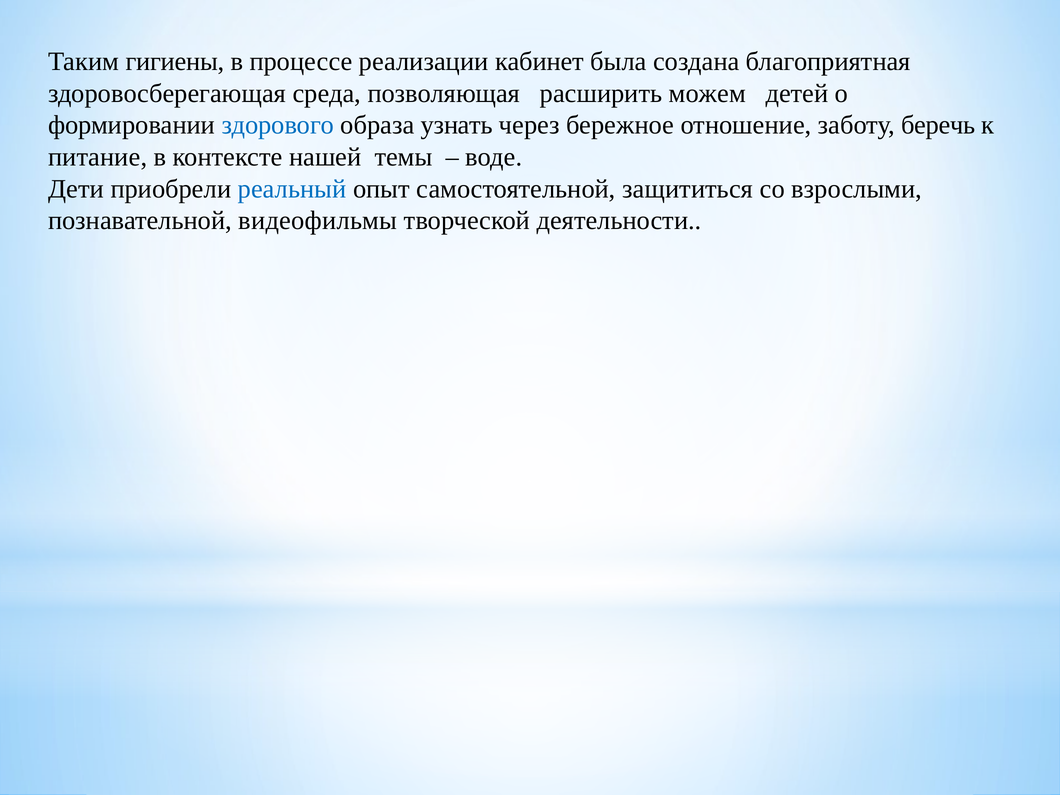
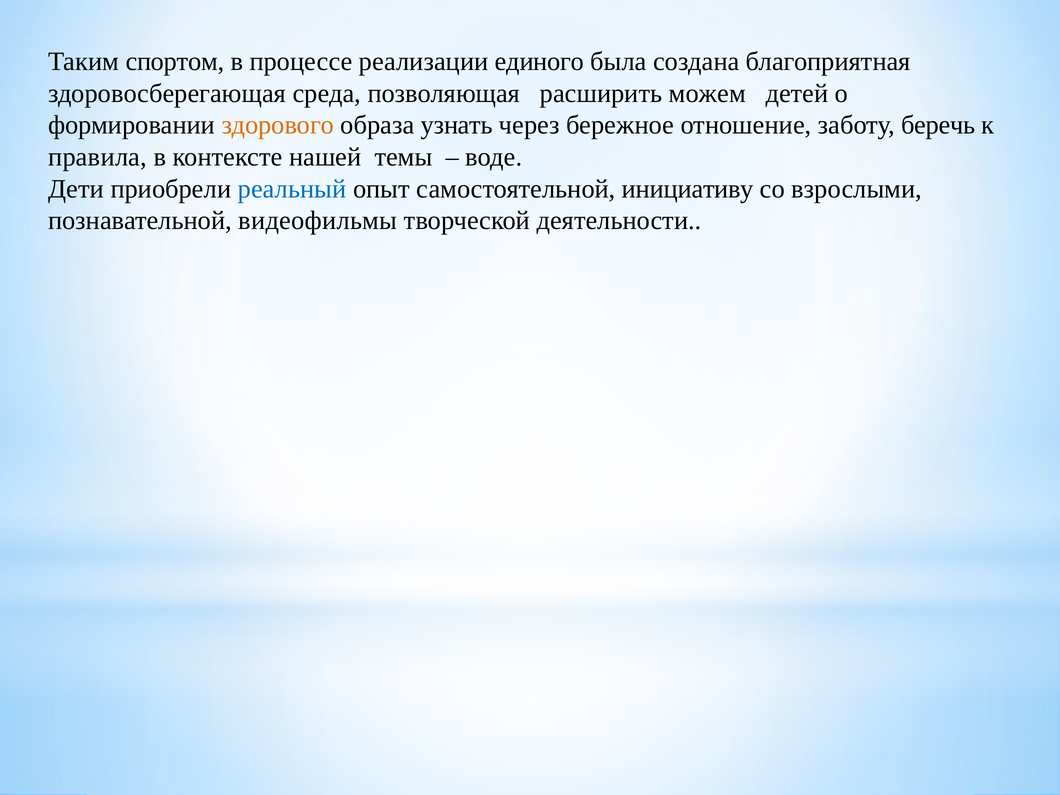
гигиены: гигиены -> спортом (175, 62)
кабинет: кабинет -> единого (540, 62)
здорового colour: blue -> orange (278, 125)
питание: питание -> правила (98, 157)
защититься: защититься -> инициативу (688, 189)
